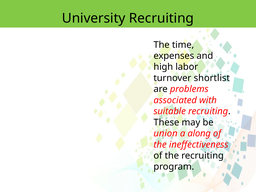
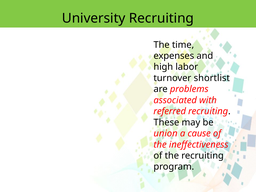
suitable: suitable -> referred (170, 111)
along: along -> cause (199, 133)
